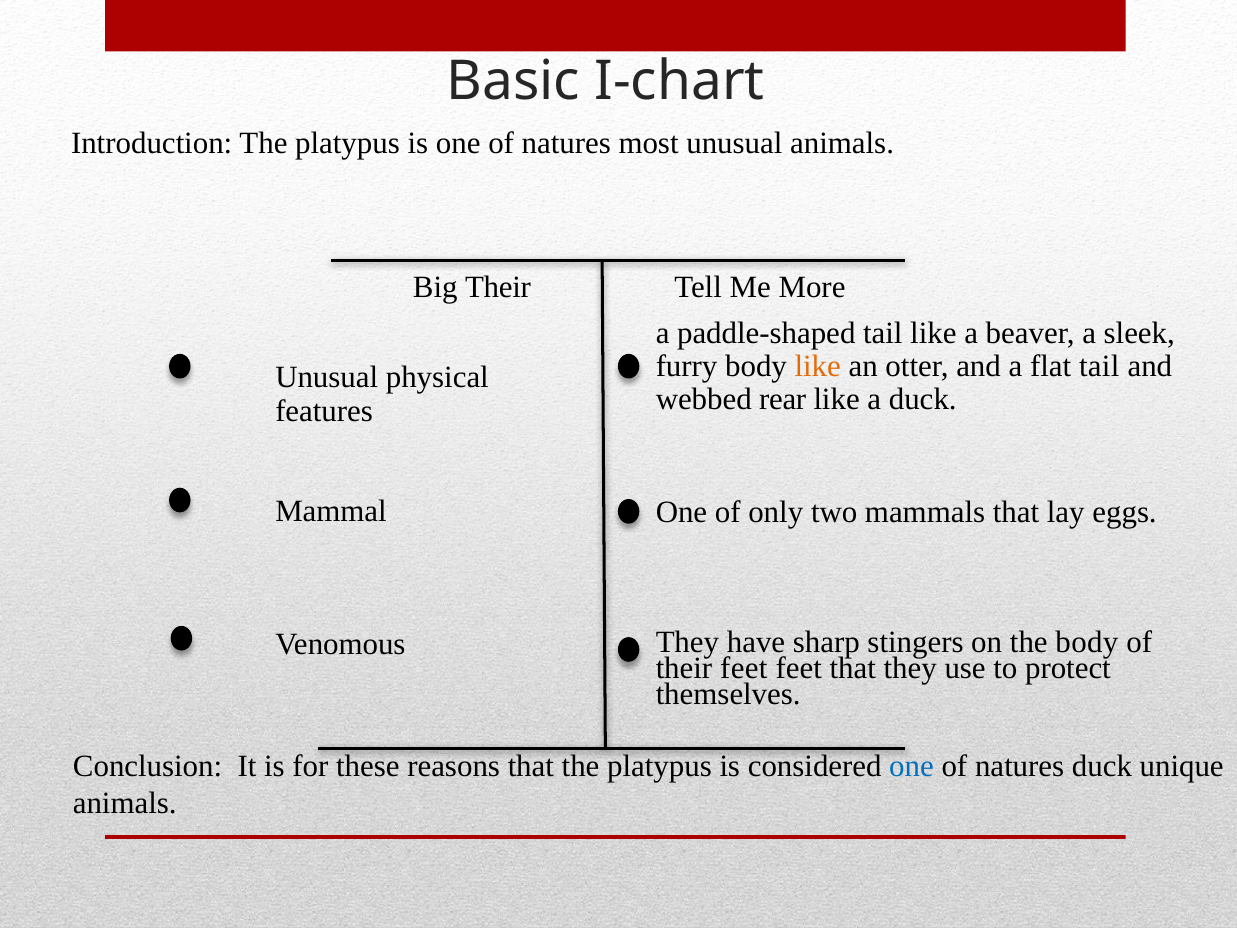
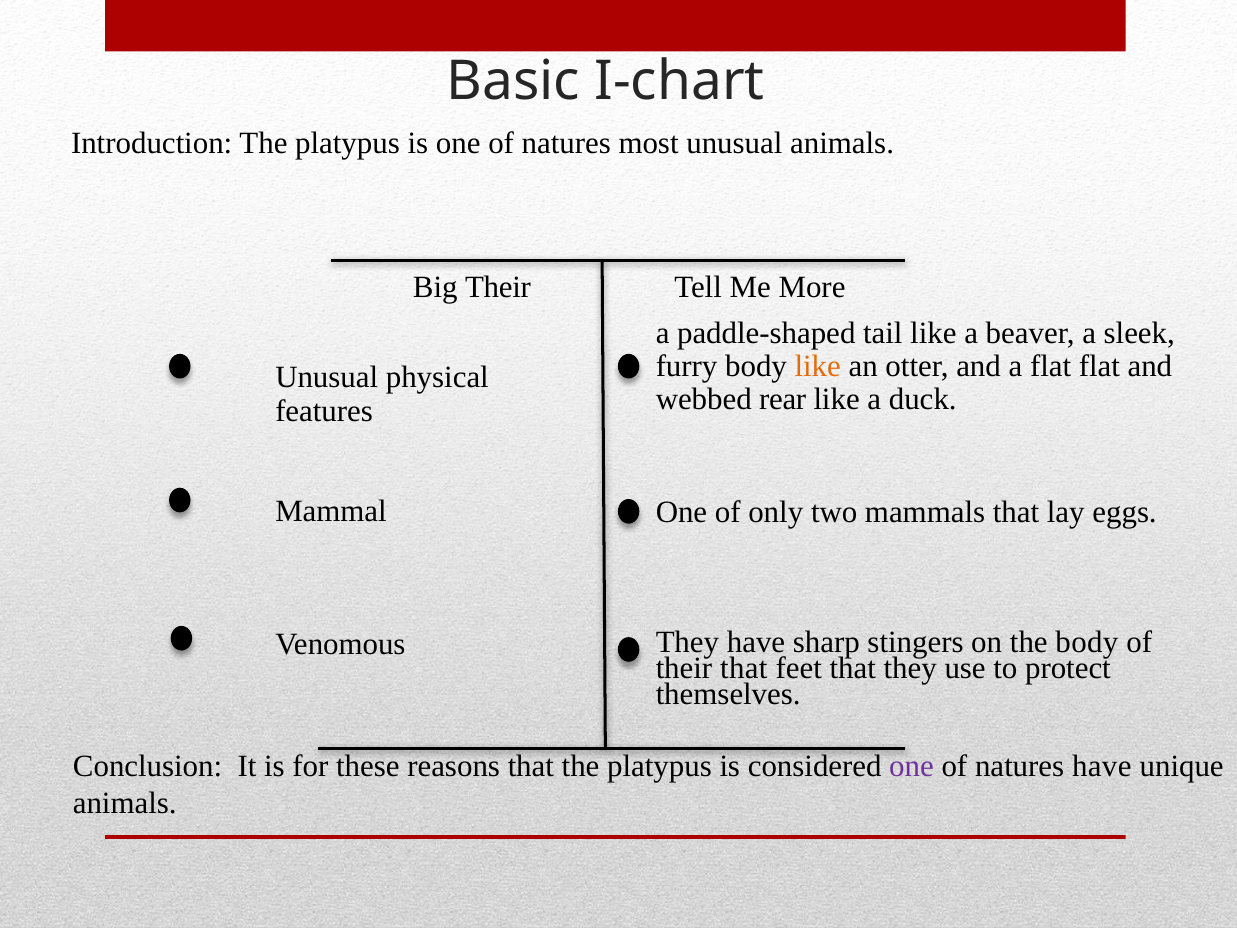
flat tail: tail -> flat (1099, 366)
their feet: feet -> that (744, 668)
one colour: blue -> purple (912, 766)
natures duck: duck -> have (1102, 766)
